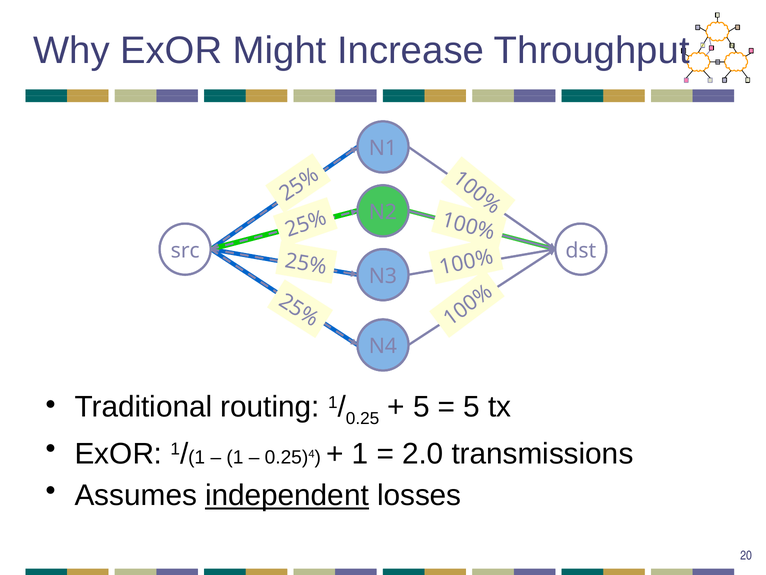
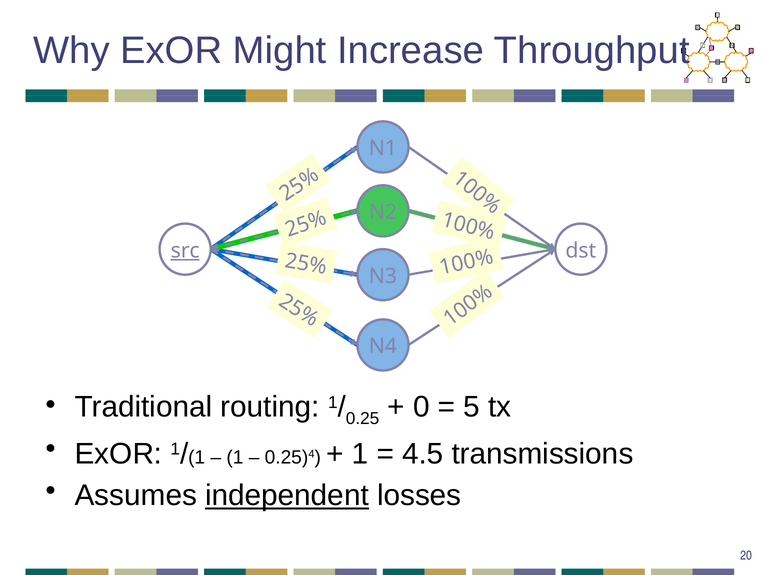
src underline: none -> present (185, 250)
5: 5 -> 0 (421, 407)
2.0: 2.0 -> 4.5 (423, 453)
